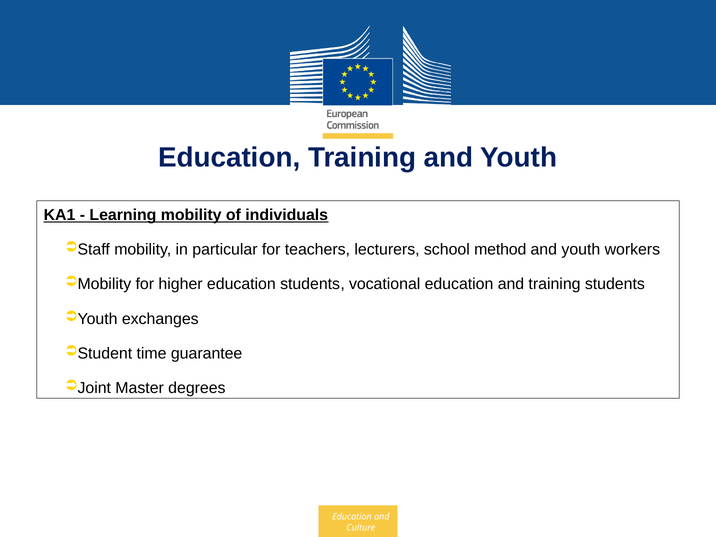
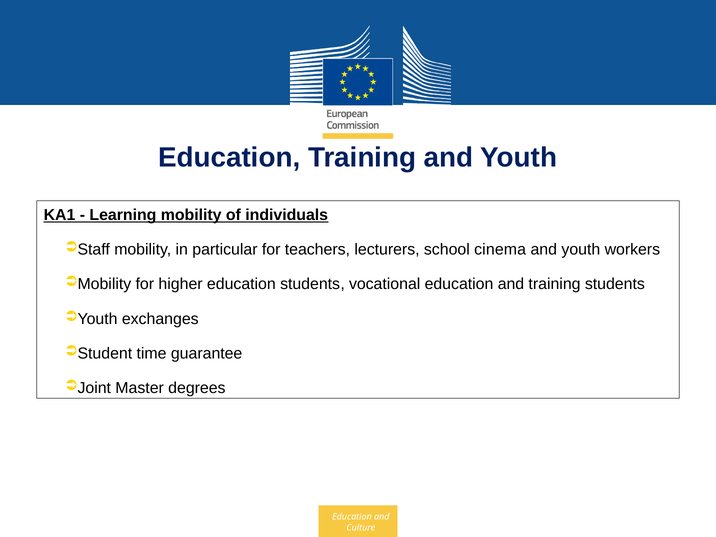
method: method -> cinema (500, 250)
